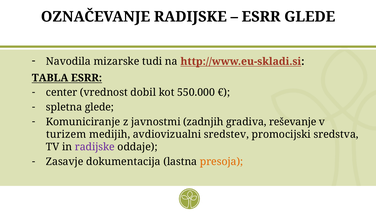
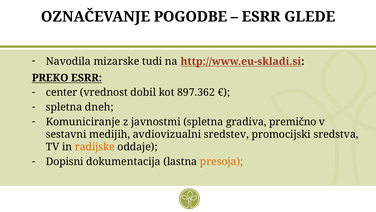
OZNAČEVANJE RADIJSKE: RADIJSKE -> POGODBE (190, 17)
TABLA: TABLA -> PREKO (50, 78)
550.000: 550.000 -> 897.362 (196, 92)
spletna glede: glede -> dneh (99, 107)
javnostmi zadnjih: zadnjih -> spletna (203, 122)
reševanje: reševanje -> premično (293, 122)
turizem: turizem -> sestavni (66, 134)
radijske colour: purple -> orange (95, 147)
Zasavje: Zasavje -> Dopisni (65, 161)
